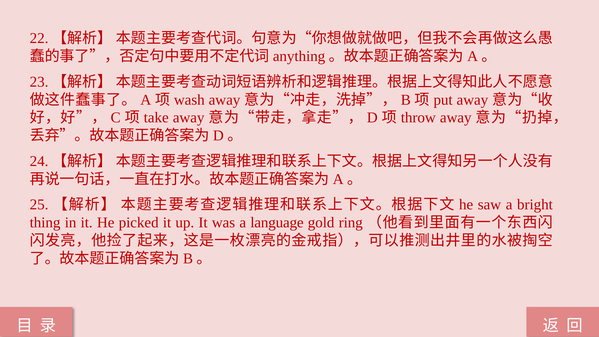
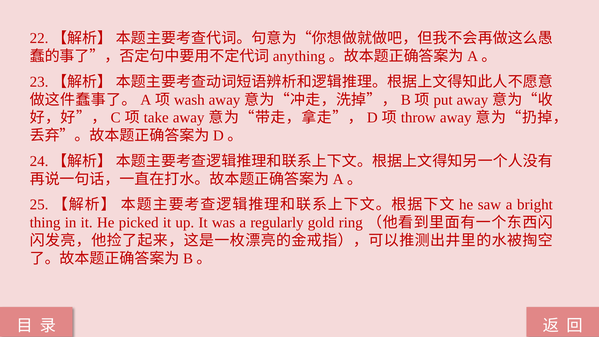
language: language -> regularly (277, 222)
